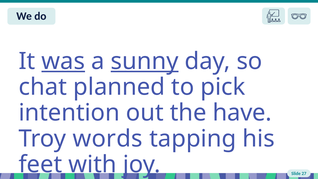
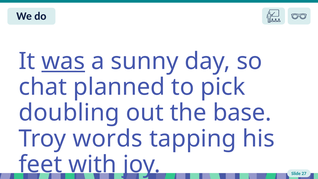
sunny underline: present -> none (145, 61)
intention: intention -> doubling (69, 113)
have: have -> base (242, 113)
